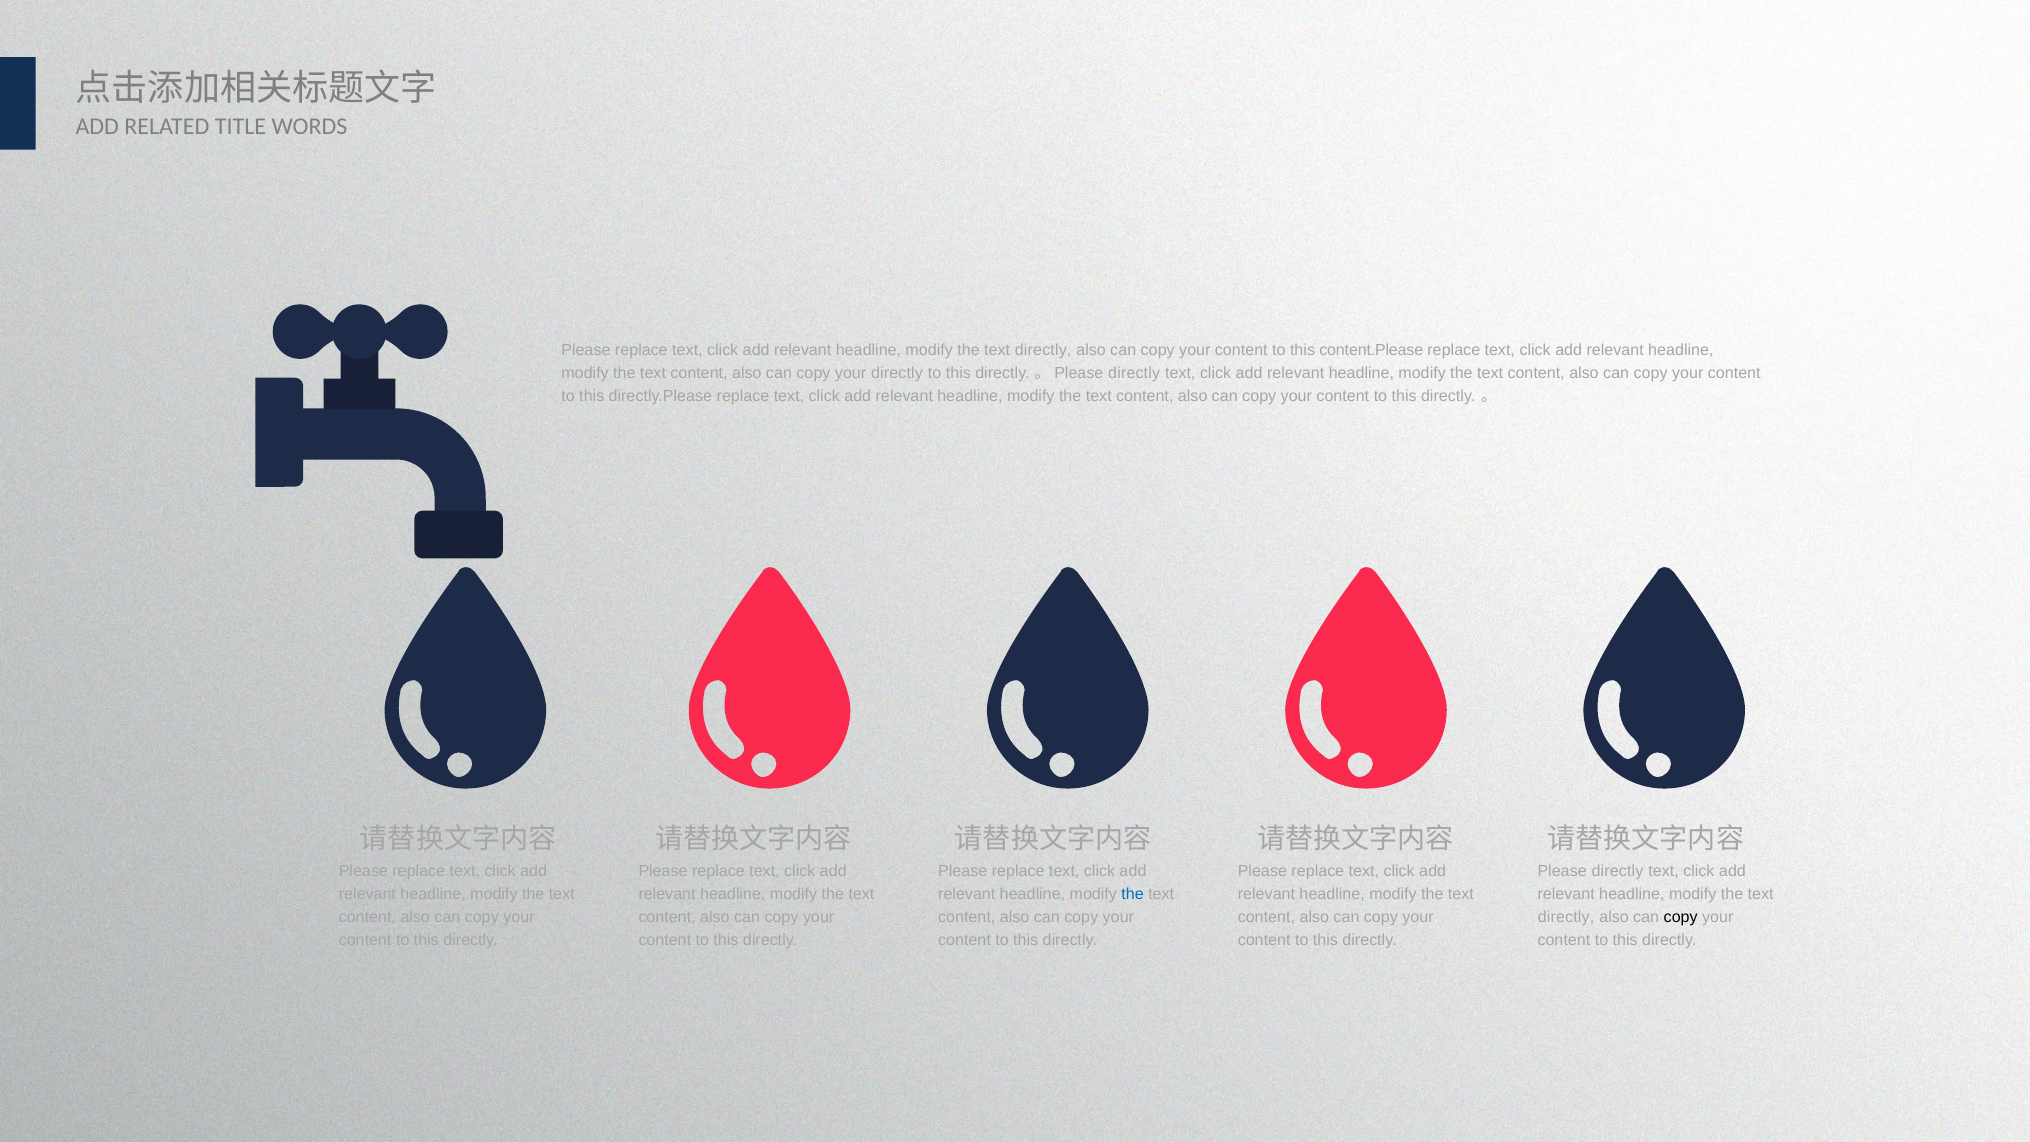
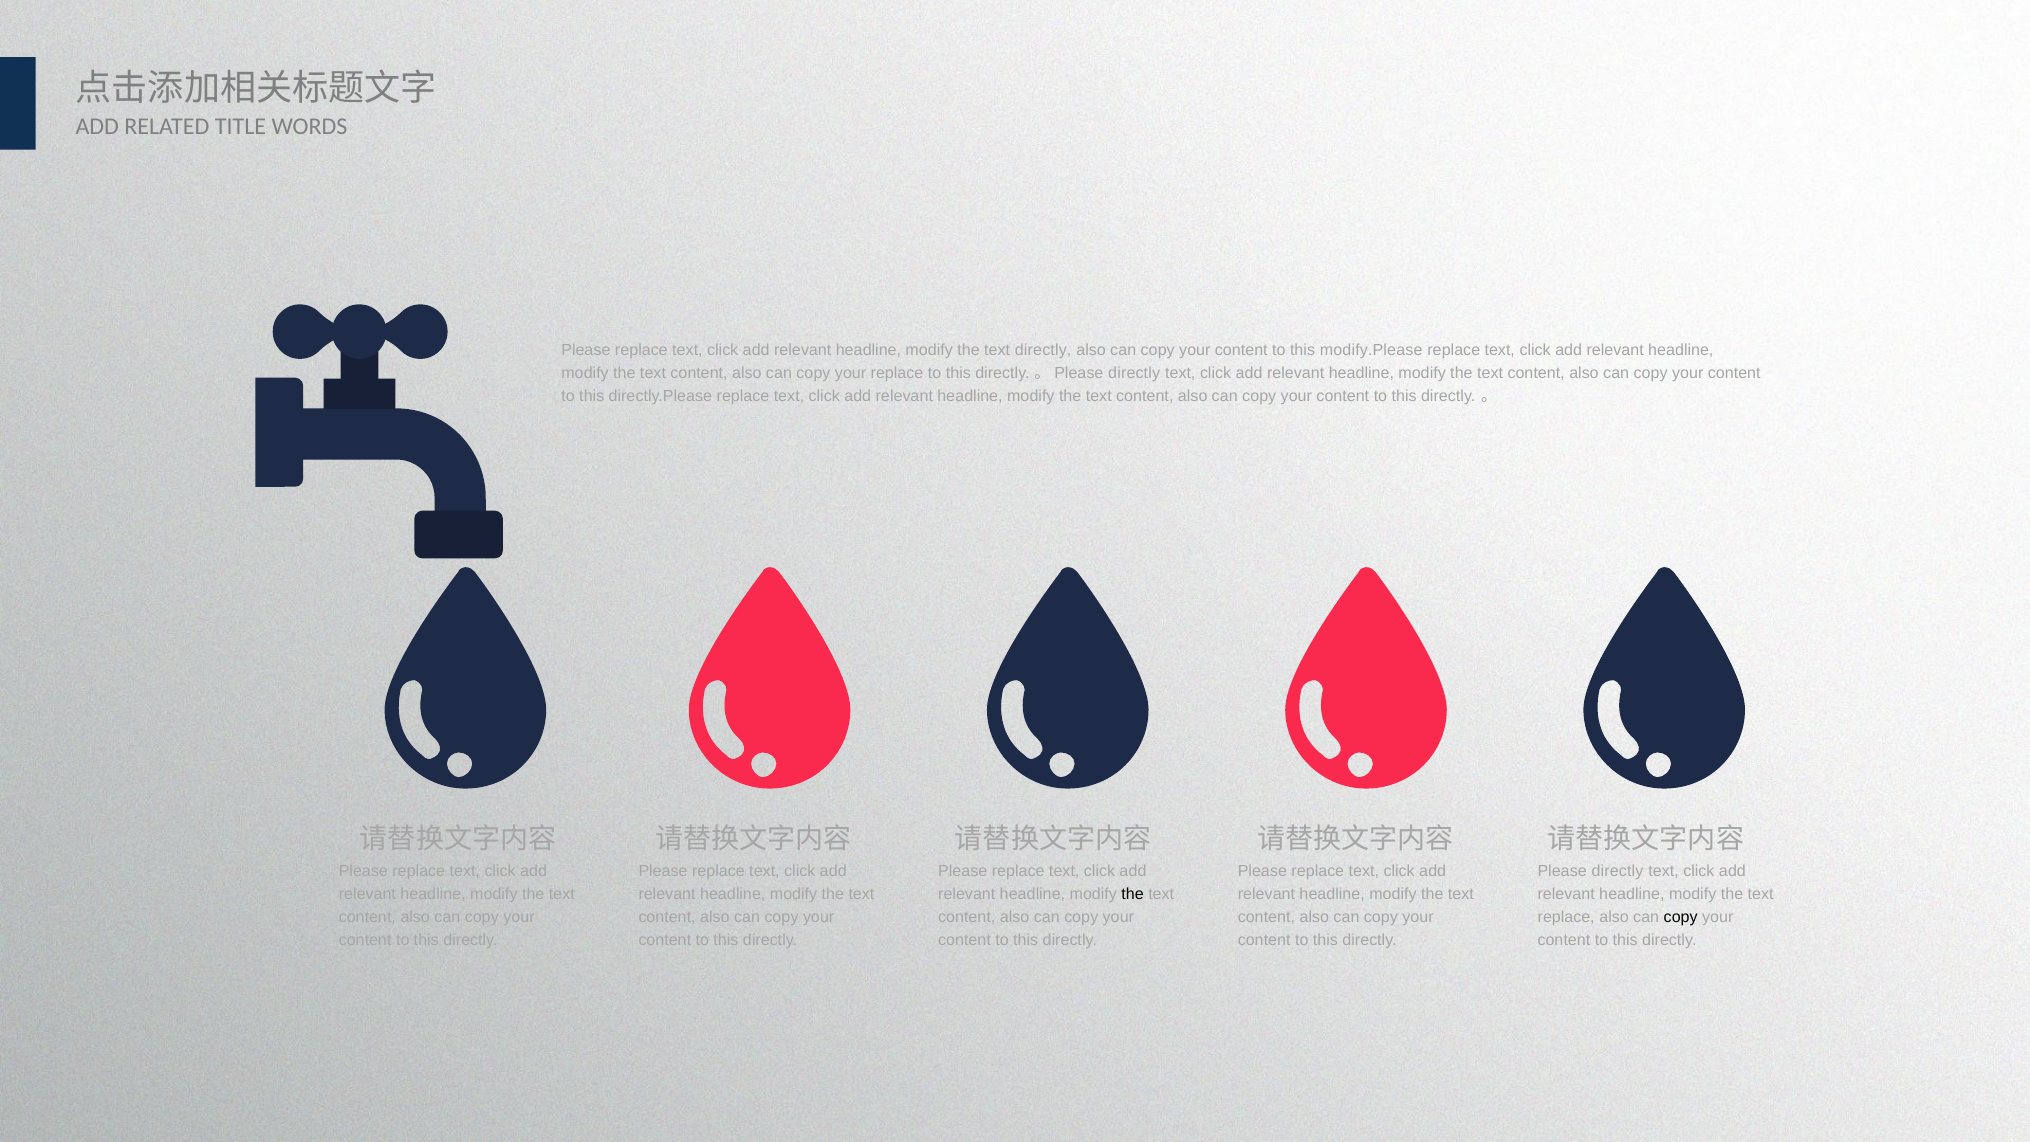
content.Please: content.Please -> modify.Please (1371, 350)
your directly: directly -> replace (897, 373)
the colour: blue -> black (1133, 894)
directly: directly -> replace (1566, 917)
